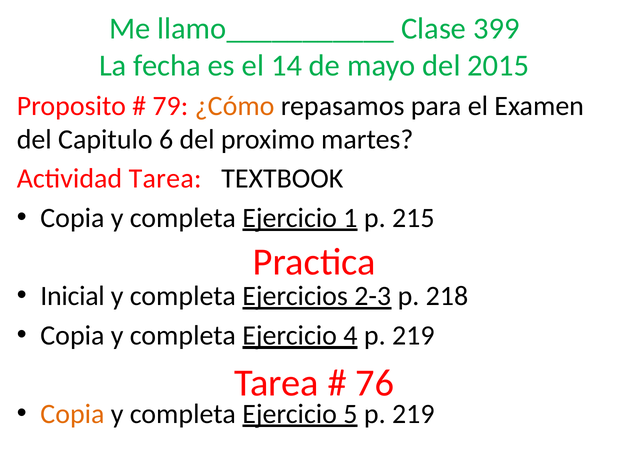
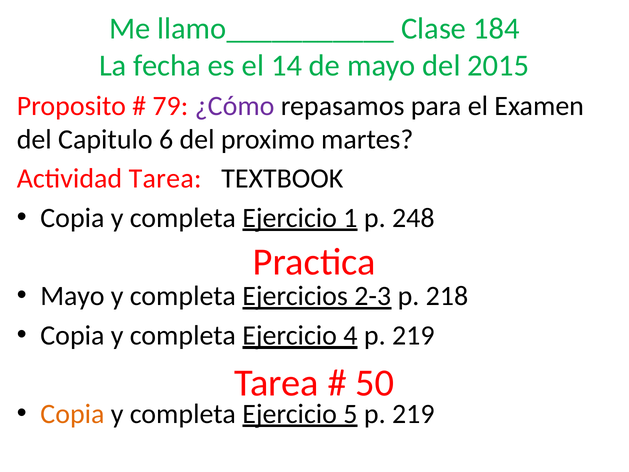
399: 399 -> 184 (496, 29)
¿Cómo colour: orange -> purple (235, 106)
215: 215 -> 248 (413, 218)
Inicial: Inicial -> Mayo (72, 296)
76: 76 -> 50 (375, 383)
